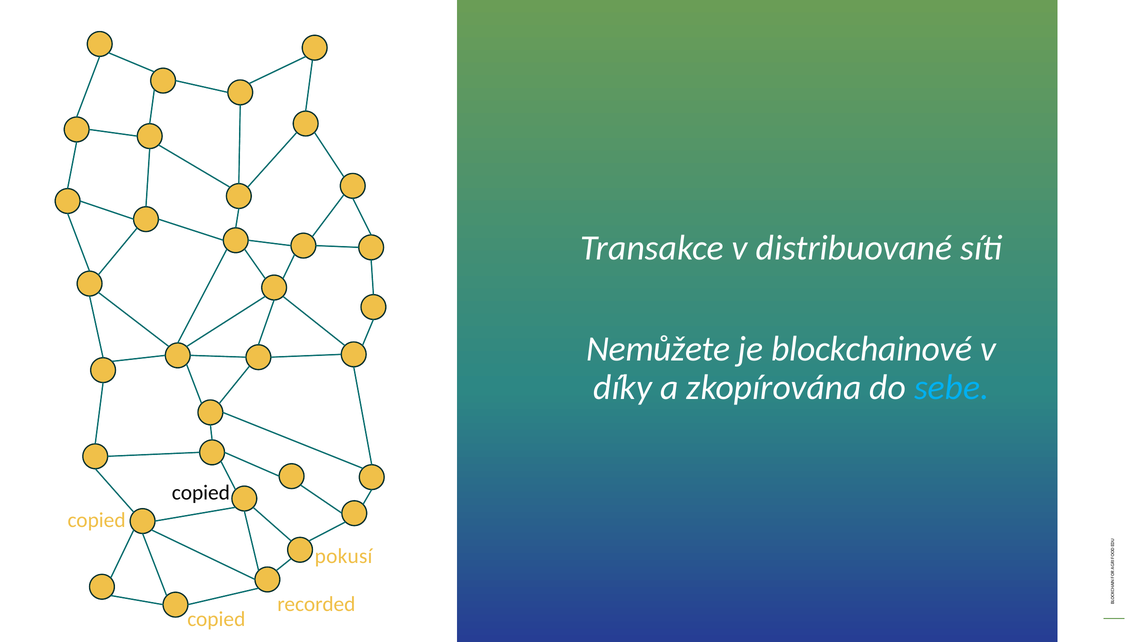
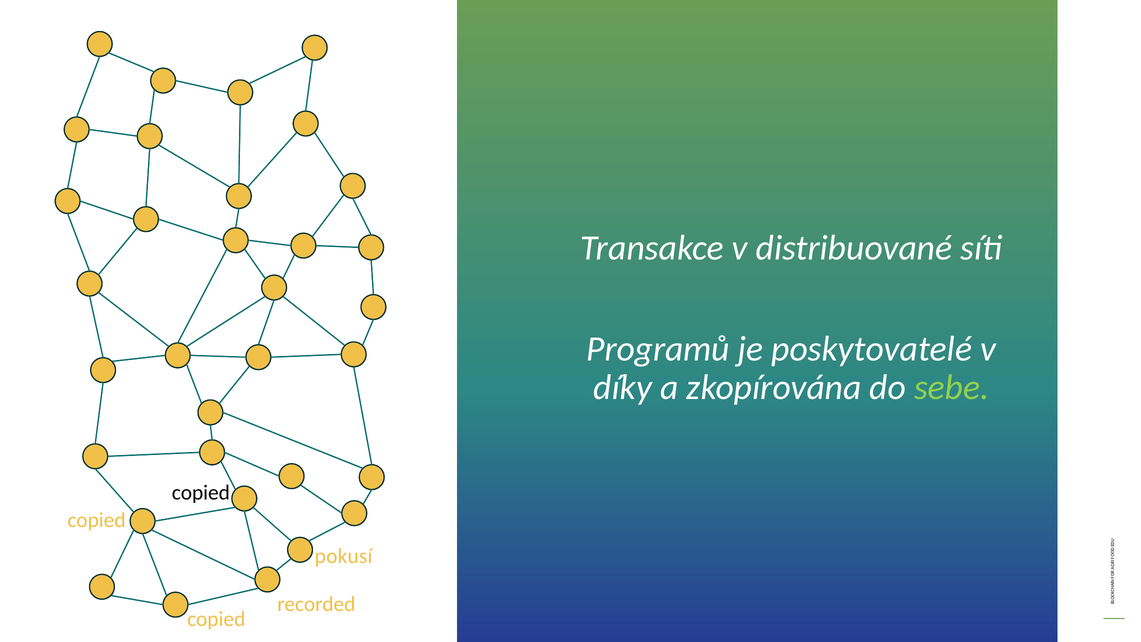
Nemůžete: Nemůžete -> Programů (658, 349)
blockchainové: blockchainové -> poskytovatelé (872, 349)
sebe colour: light blue -> light green (952, 387)
